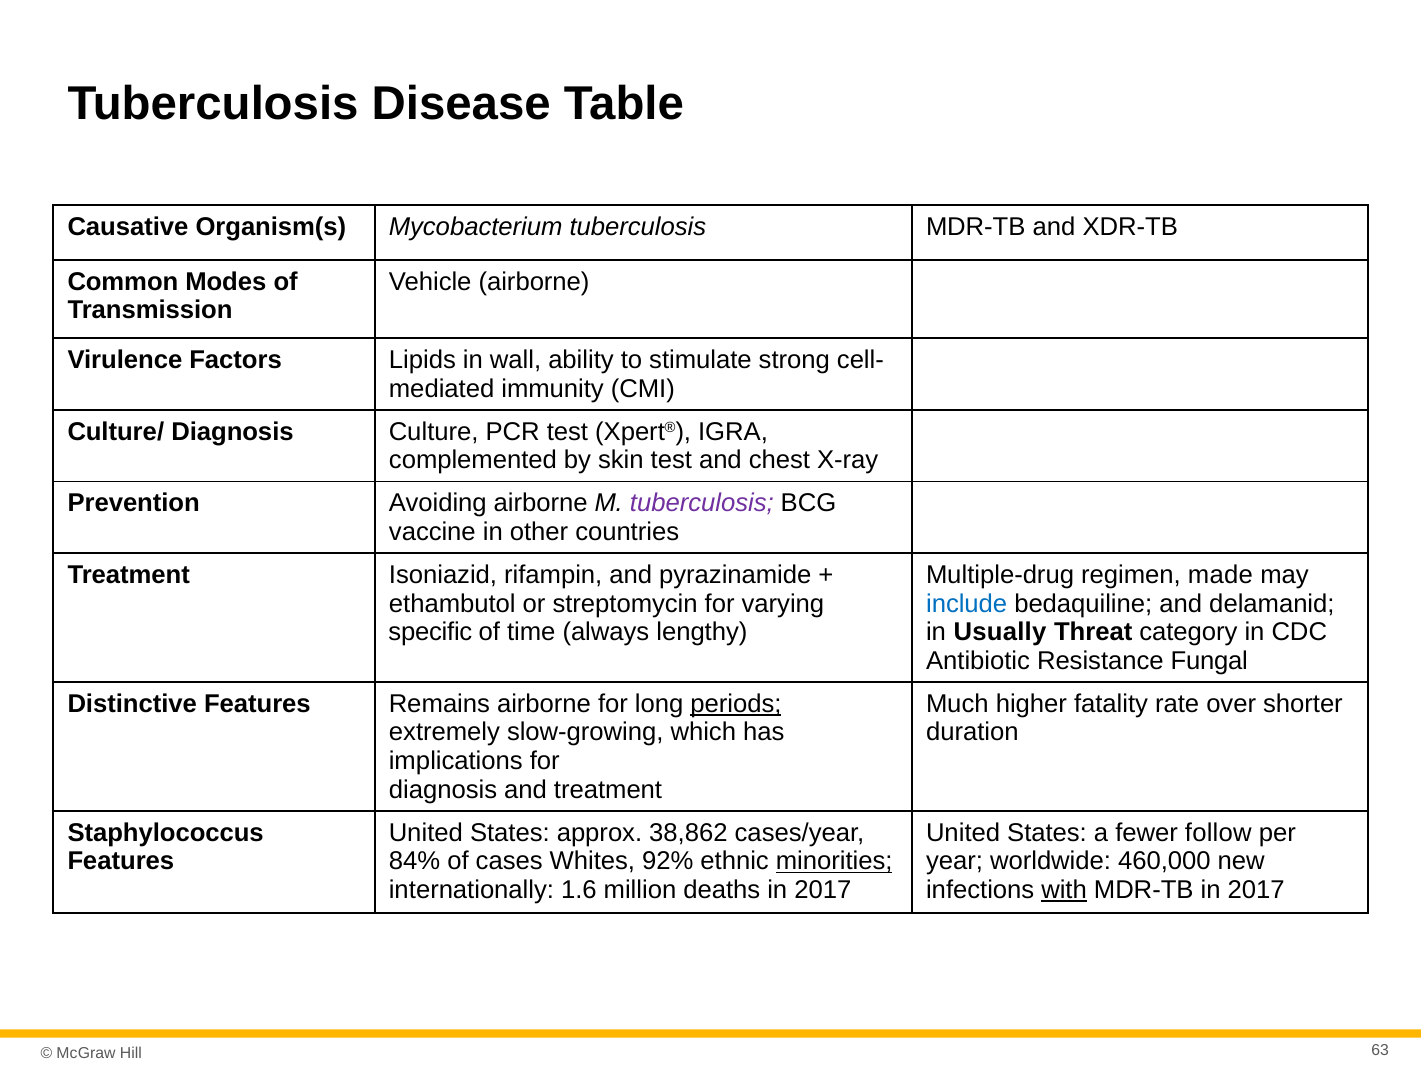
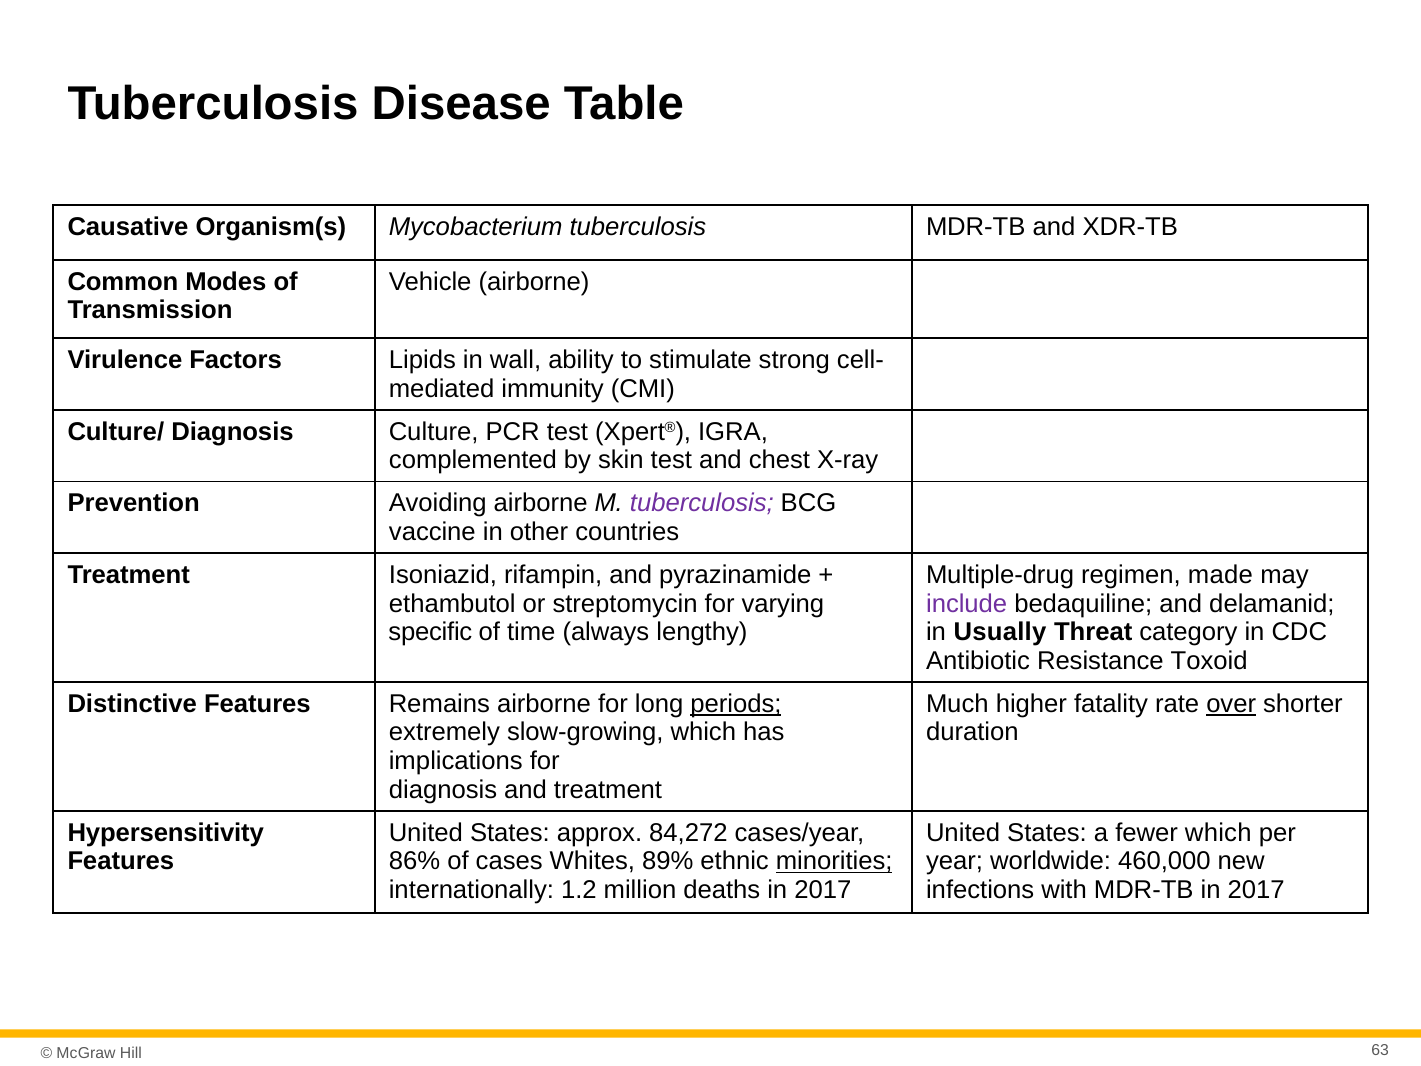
include colour: blue -> purple (967, 603)
Fungal: Fungal -> Toxoid (1209, 661)
over underline: none -> present (1231, 704)
Staphylococcus: Staphylococcus -> Hypersensitivity (166, 832)
38,862: 38,862 -> 84,272 (688, 832)
fewer follow: follow -> which (1218, 832)
84%: 84% -> 86% (415, 861)
92%: 92% -> 89% (668, 861)
1.6: 1.6 -> 1.2 (579, 890)
with underline: present -> none (1064, 890)
